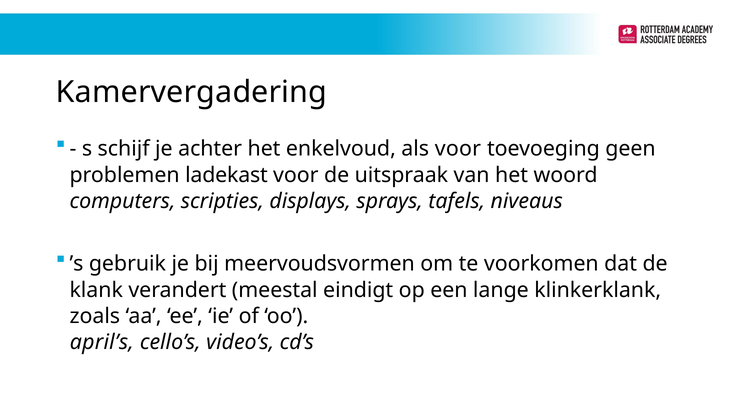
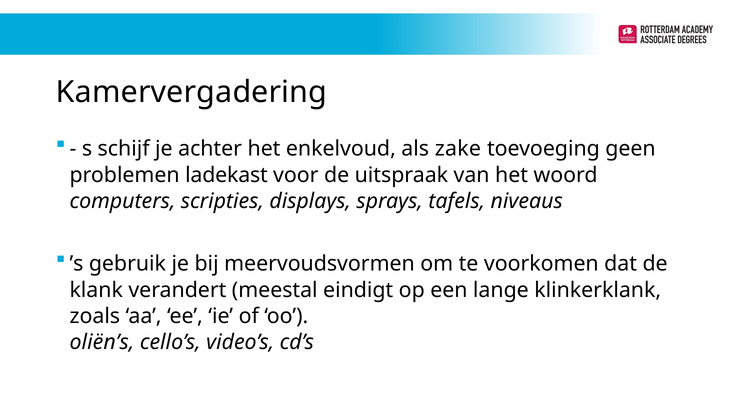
als voor: voor -> zake (458, 149)
april’s: april’s -> oliën’s (102, 342)
